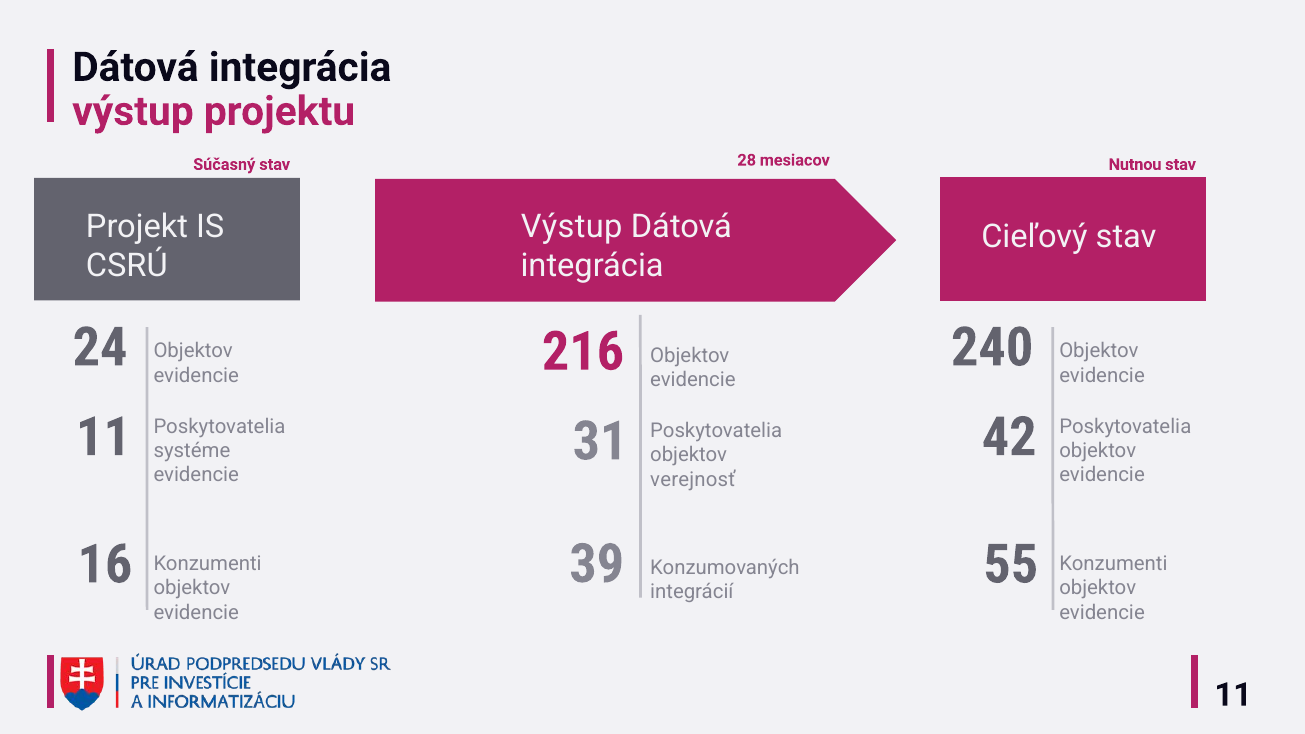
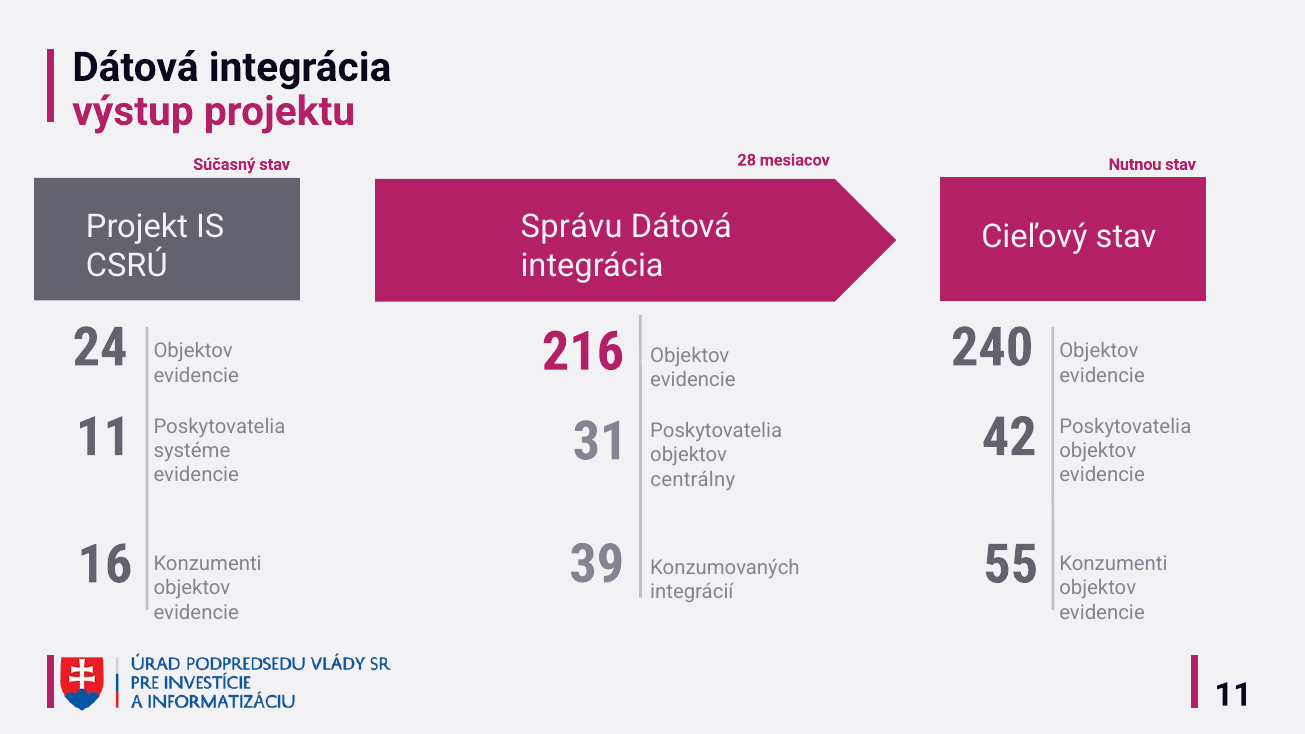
Výstup: Výstup -> Správu (572, 227)
verejnosť: verejnosť -> centrálny (693, 479)
